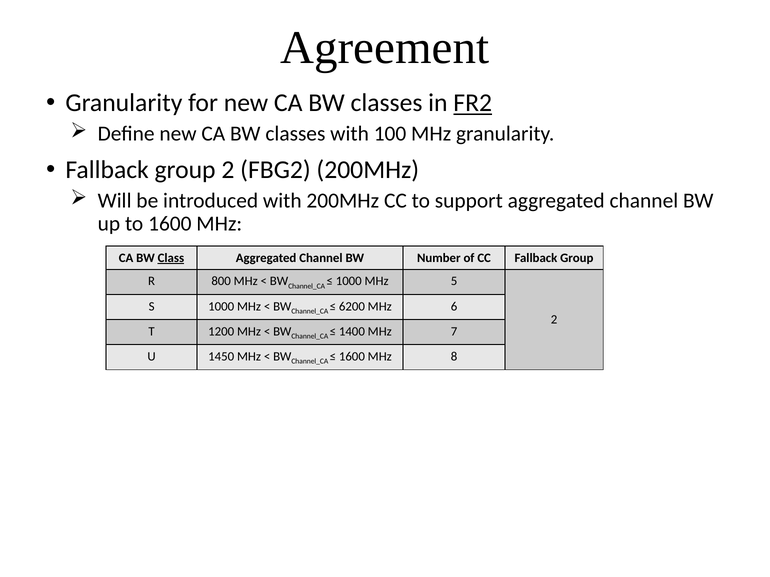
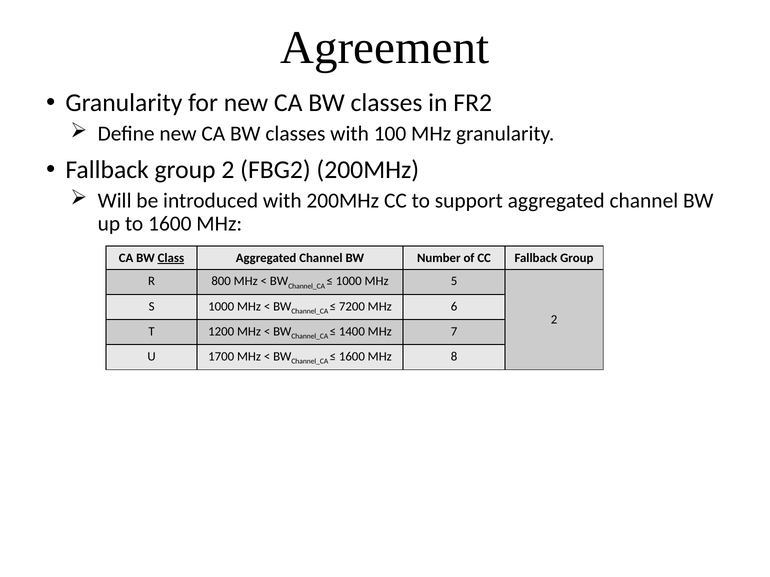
FR2 underline: present -> none (473, 103)
6200: 6200 -> 7200 (352, 307)
1450: 1450 -> 1700 (221, 357)
